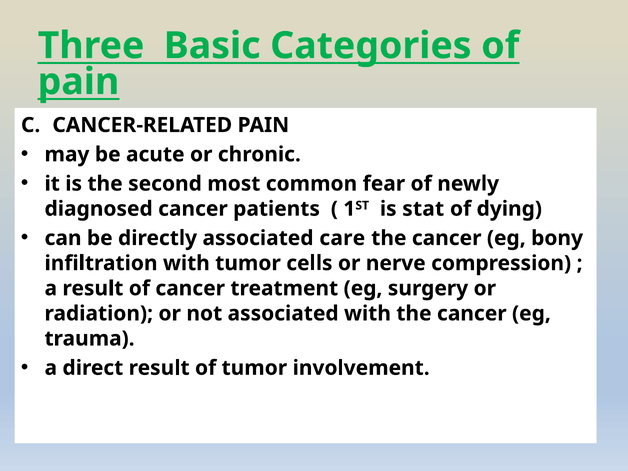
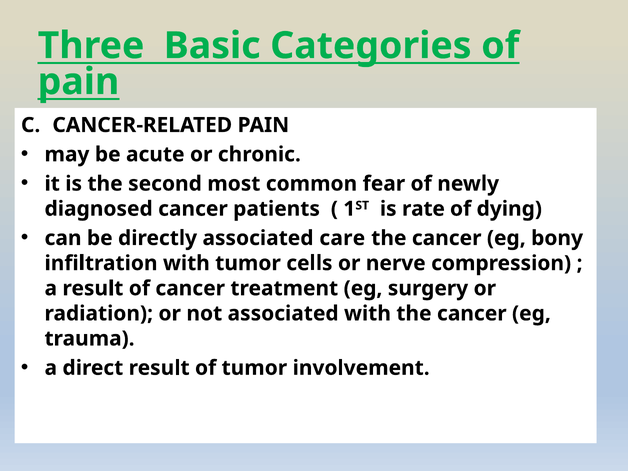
stat: stat -> rate (423, 209)
